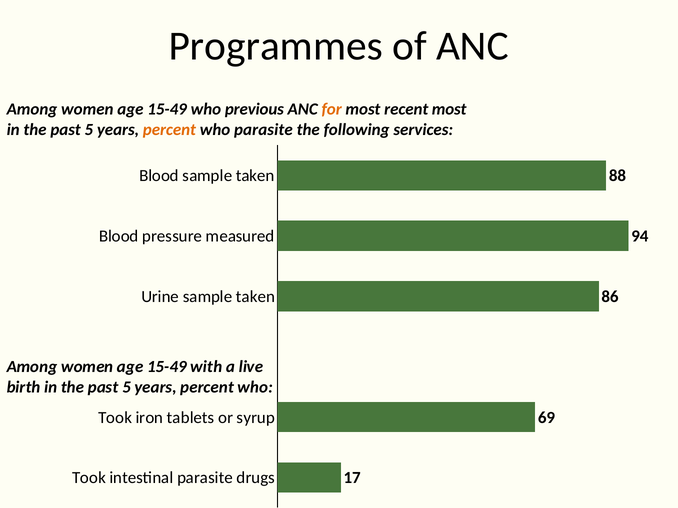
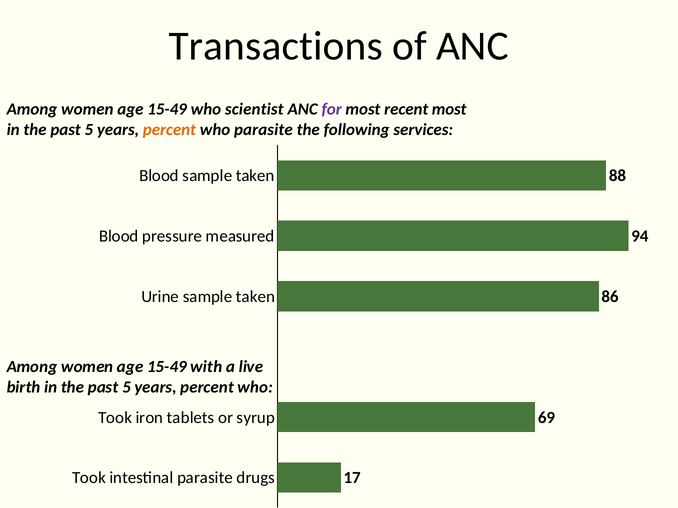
Programmes: Programmes -> Transactions (276, 46)
previous: previous -> scientist (254, 109)
for colour: orange -> purple (332, 109)
